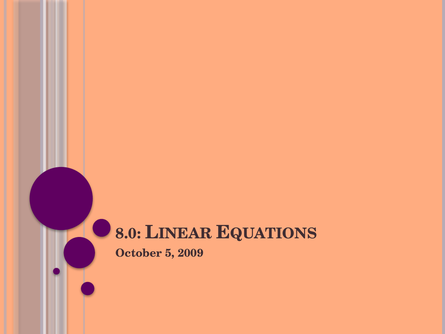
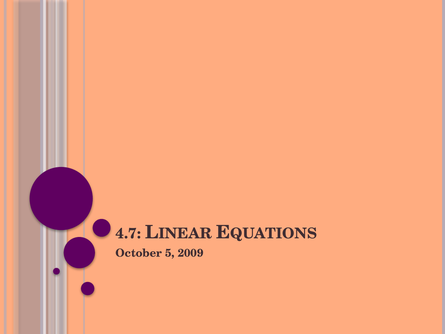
8.0: 8.0 -> 4.7 (128, 233)
